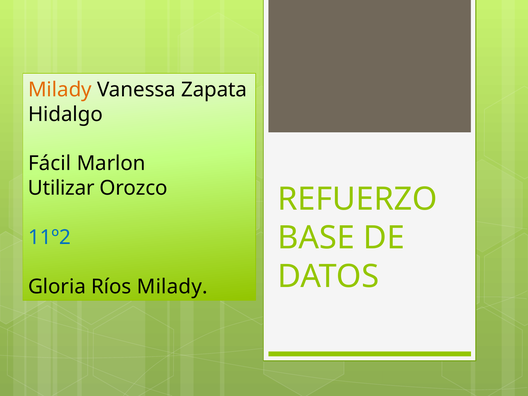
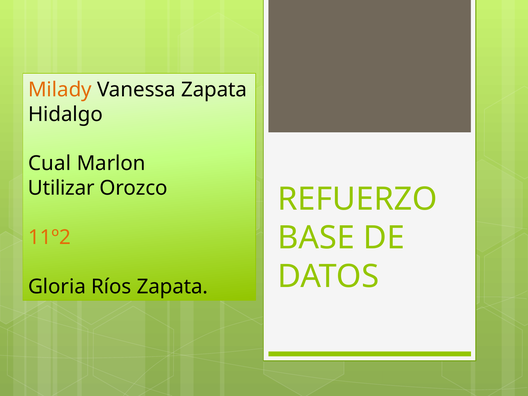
Fácil: Fácil -> Cual (50, 164)
11º2 colour: blue -> orange (50, 238)
Ríos Milady: Milady -> Zapata (172, 287)
